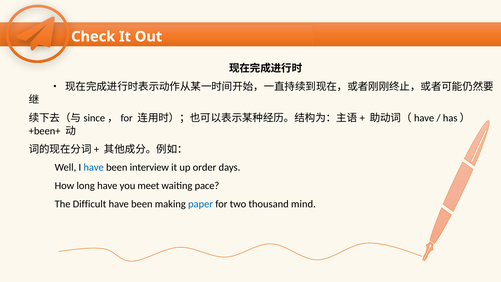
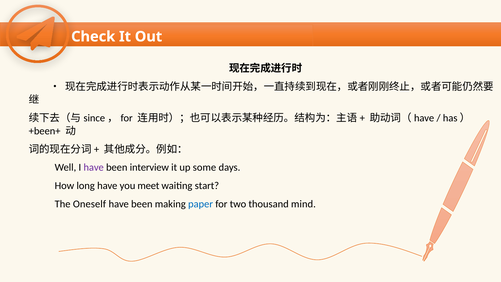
have colour: blue -> purple (94, 167)
order: order -> some (204, 167)
pace: pace -> start (207, 186)
Difficult: Difficult -> Oneself (89, 204)
